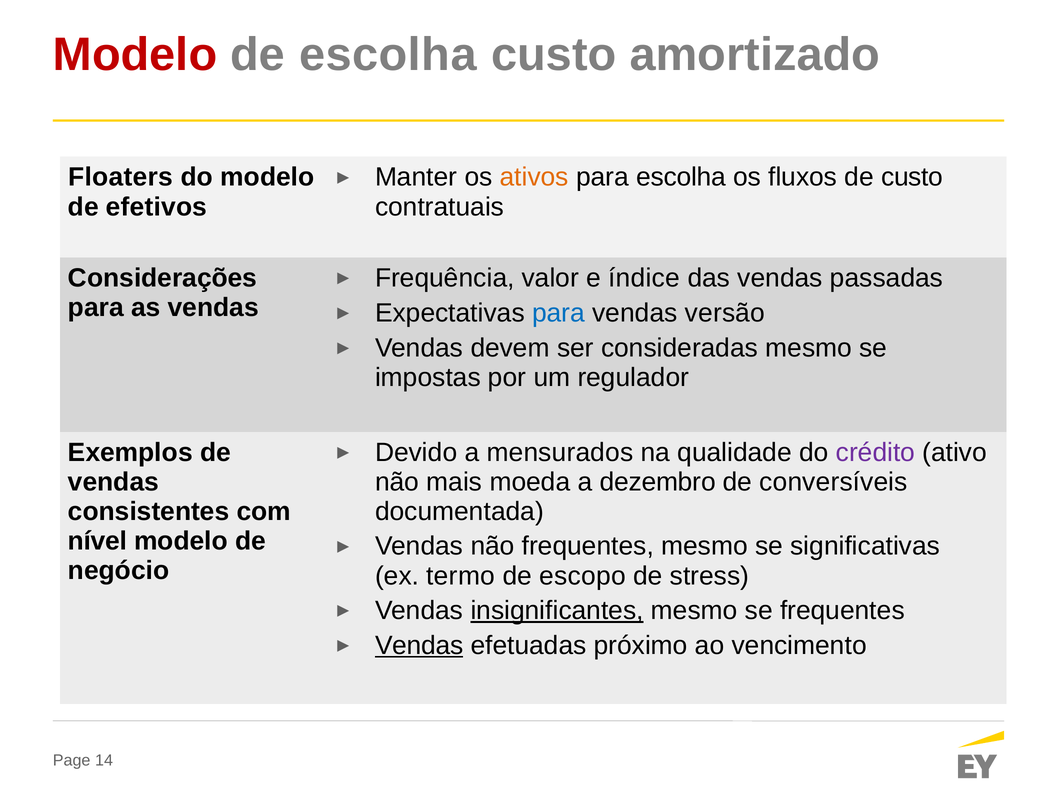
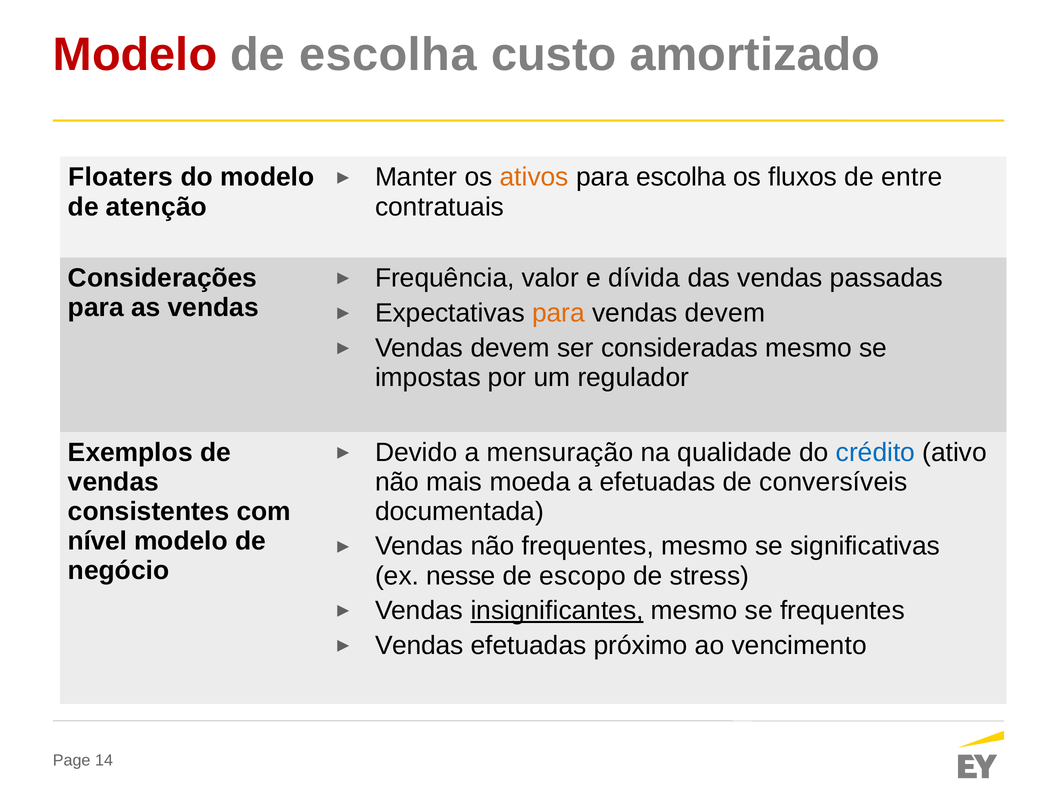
de custo: custo -> entre (912, 177)
efetivos: efetivos -> atenção (157, 207)
índice: índice -> dívida (644, 278)
para colour: blue -> orange (558, 313)
versão: versão -> devem (725, 313)
mensurados: mensurados -> mensuração (560, 453)
crédito colour: purple -> blue (875, 453)
a dezembro: dezembro -> efetuadas (658, 482)
termo: termo -> nesse (461, 576)
Vendas underline: present -> none (419, 646)
